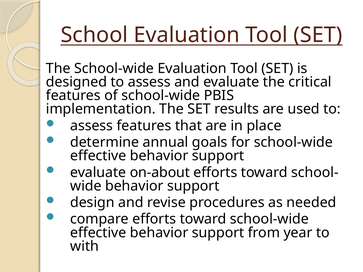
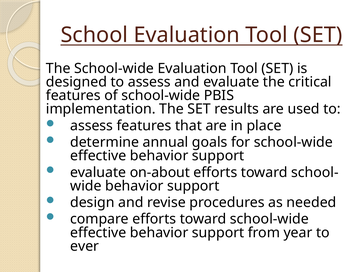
with: with -> ever (85, 246)
